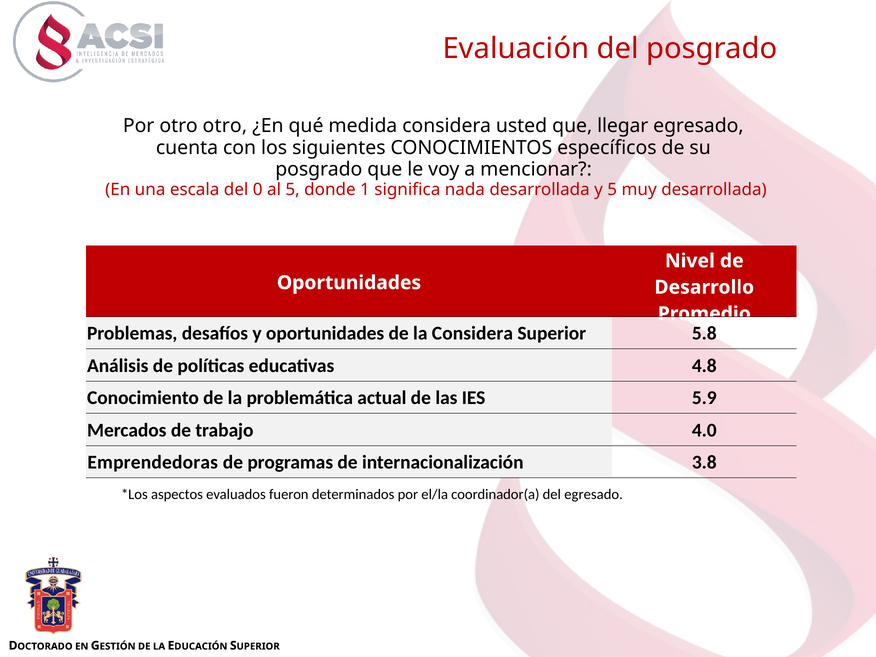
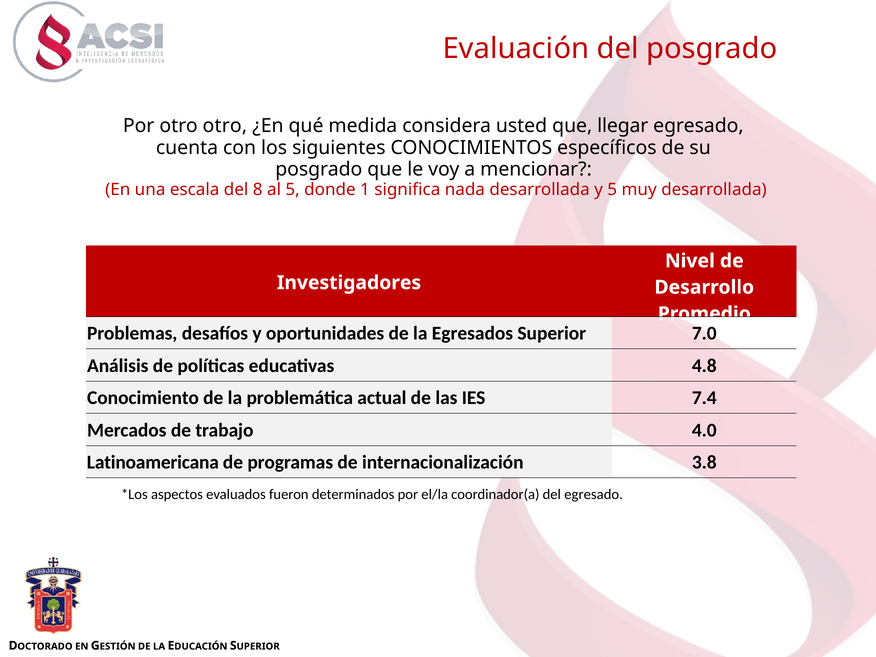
0: 0 -> 8 (258, 190)
Oportunidades: Oportunidades -> Investigadores (349, 283)
la Considera: Considera -> Egresados (472, 333)
5.8: 5.8 -> 7.0 (704, 333)
5.9: 5.9 -> 7.4 (704, 398)
Emprendedoras: Emprendedoras -> Latinoamericana (153, 462)
